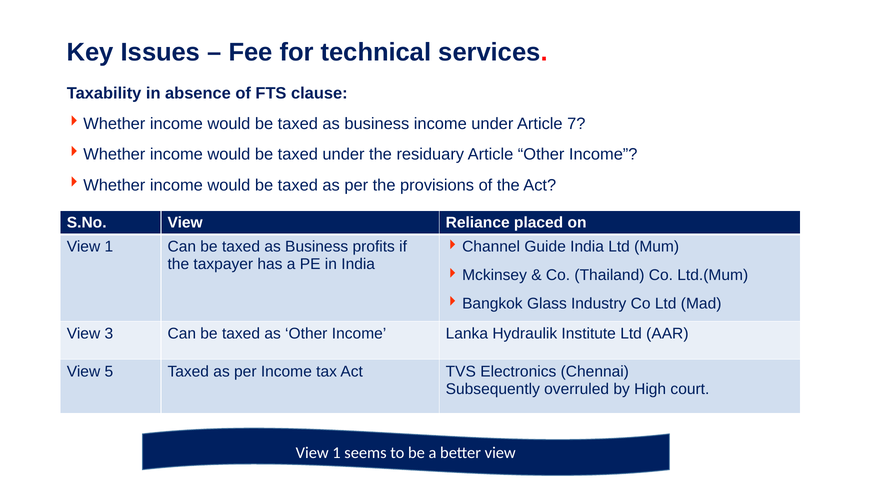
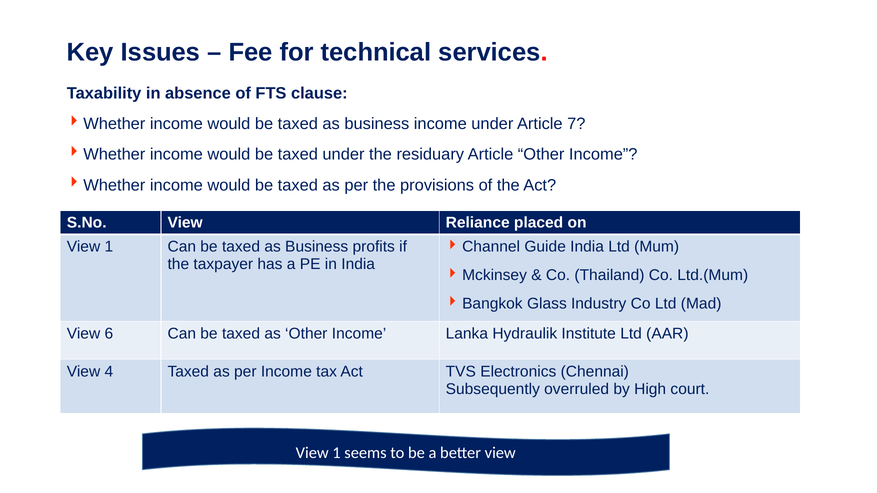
3: 3 -> 6 (109, 334)
5: 5 -> 4 (109, 372)
